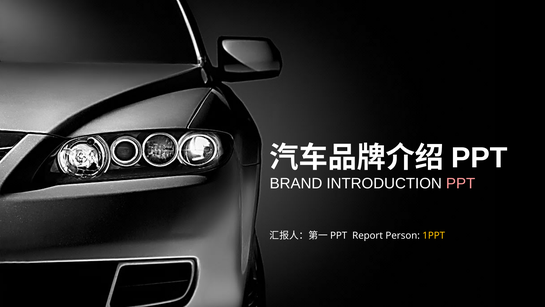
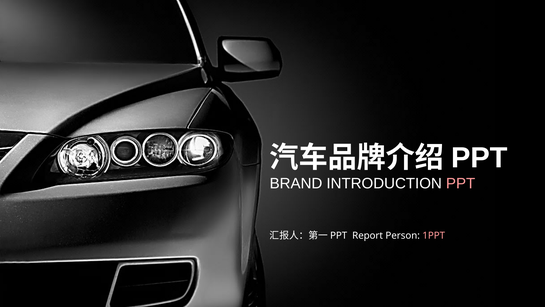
1PPT colour: yellow -> pink (434, 235)
